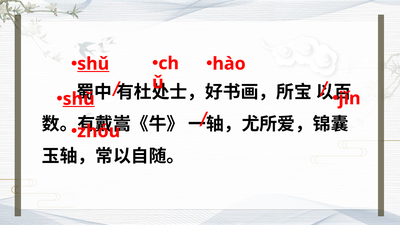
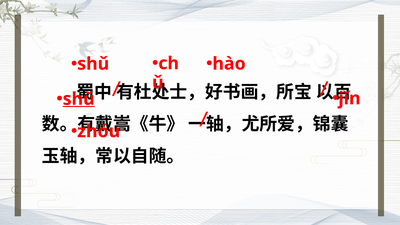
shǔ underline: present -> none (93, 64)
